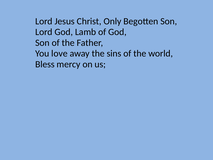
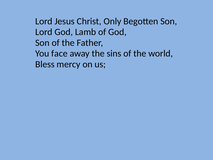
love: love -> face (59, 53)
